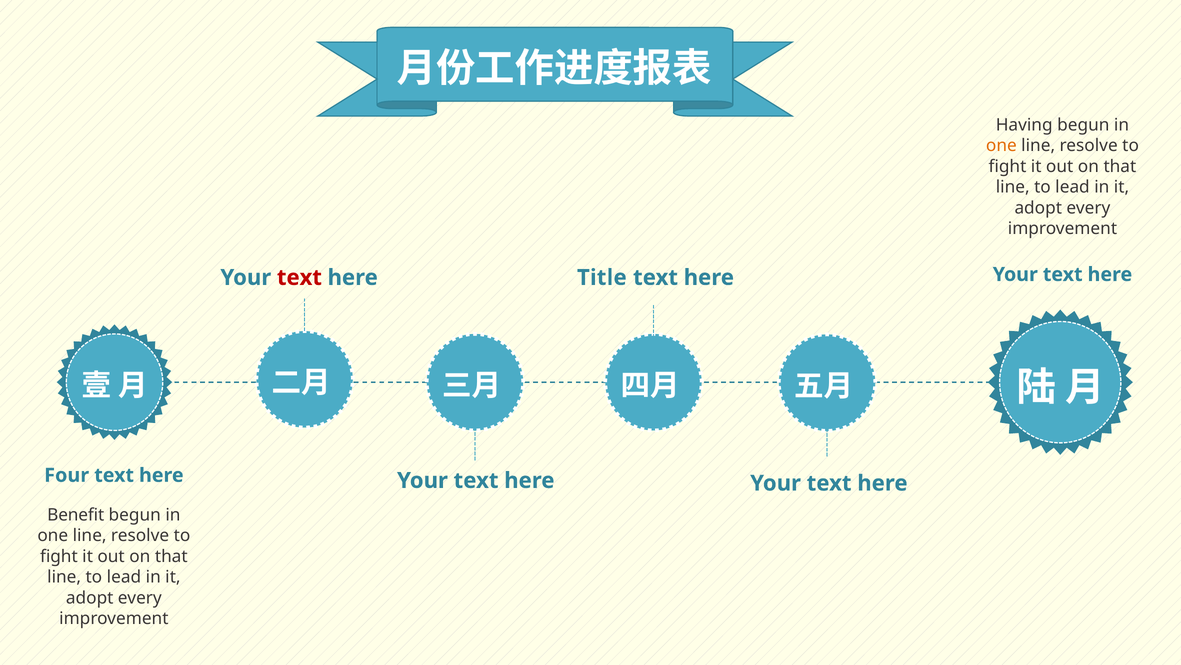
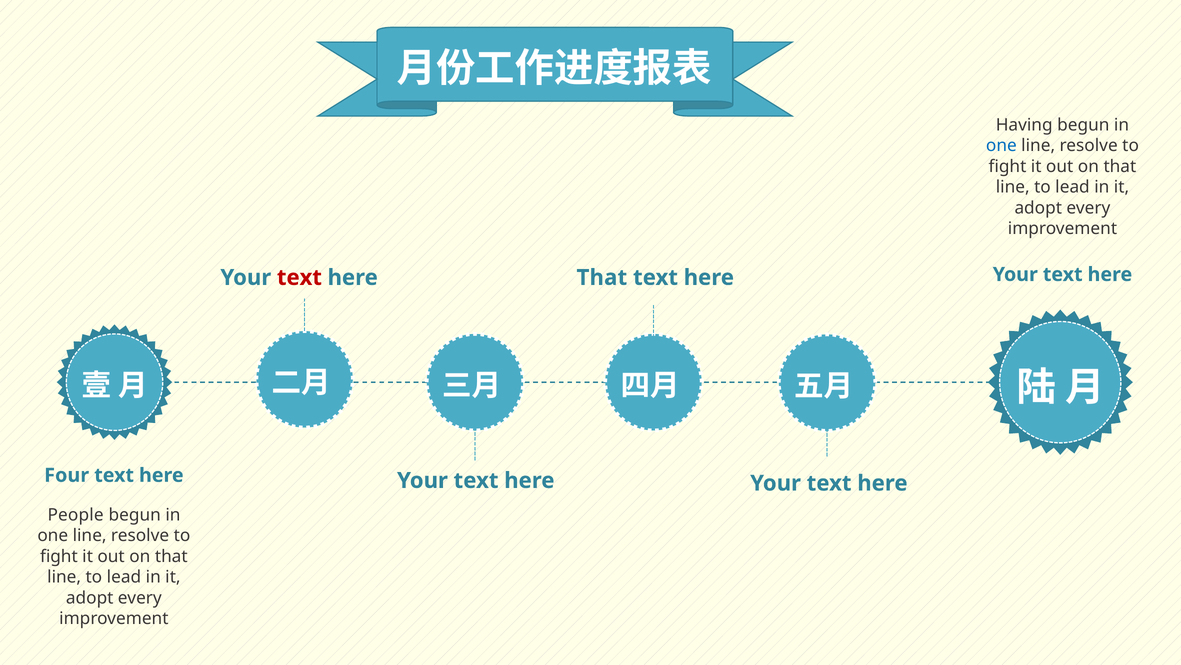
one colour: orange -> blue (1001, 146)
Title: Title -> That (602, 277)
Benefit: Benefit -> People (76, 515)
